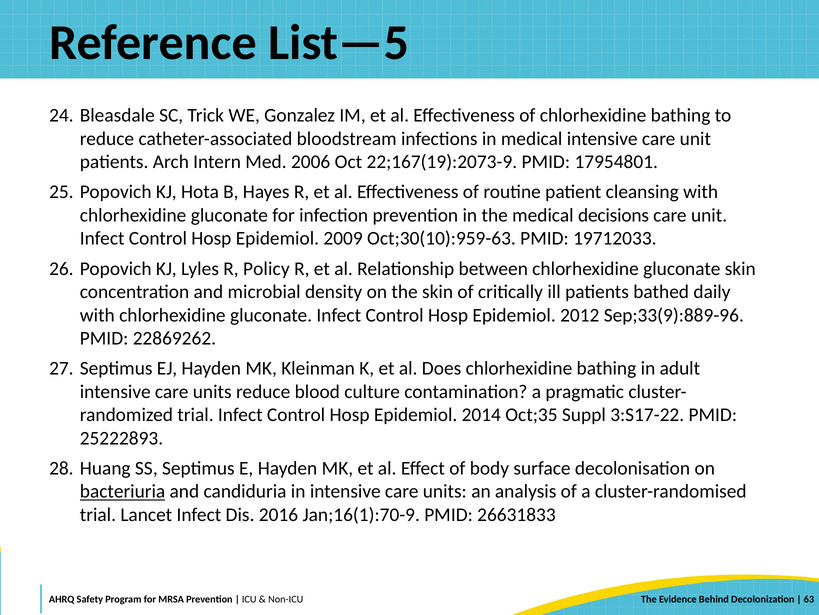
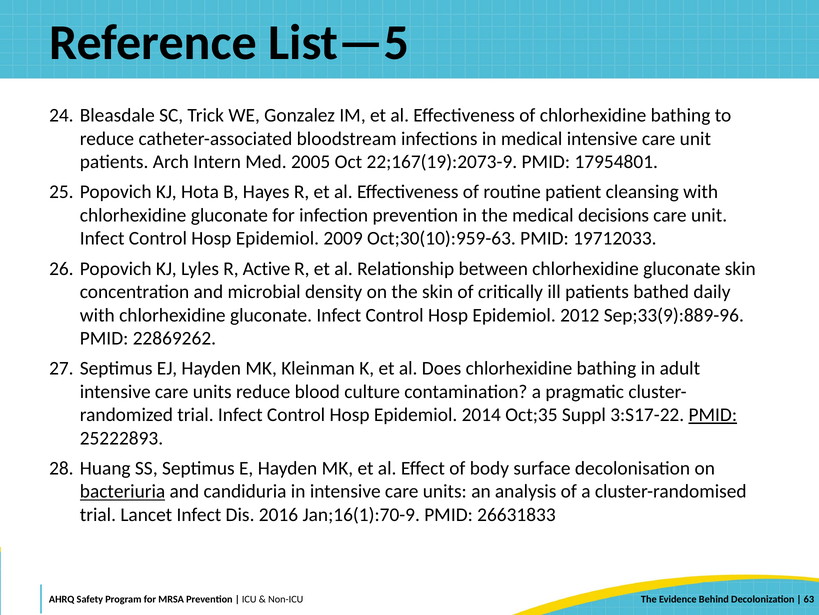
2006: 2006 -> 2005 (311, 162)
Policy: Policy -> Active (267, 268)
PMID underline: none -> present (713, 414)
